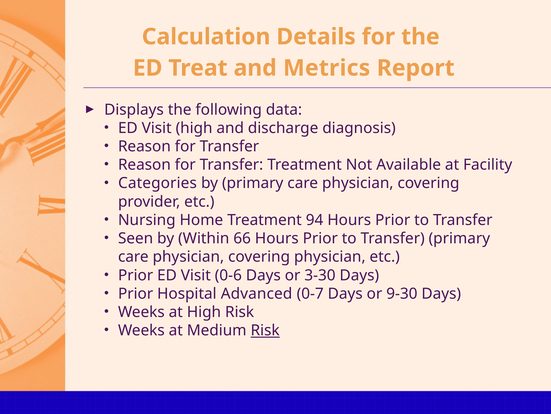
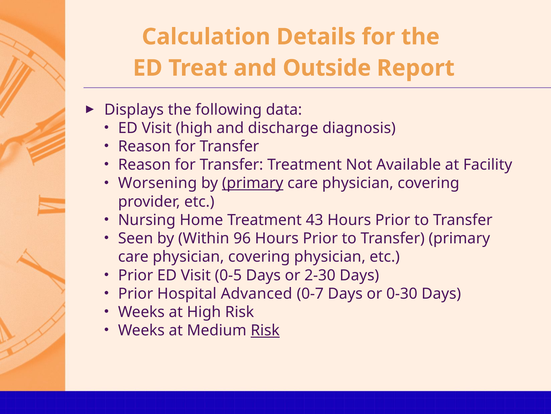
Metrics: Metrics -> Outside (327, 68)
Categories: Categories -> Worsening (158, 183)
primary underline: none -> present (253, 183)
94: 94 -> 43 (315, 220)
66: 66 -> 96 (242, 238)
0-6: 0-6 -> 0-5 (228, 275)
3-30: 3-30 -> 2-30 (320, 275)
9-30: 9-30 -> 0-30 (402, 293)
